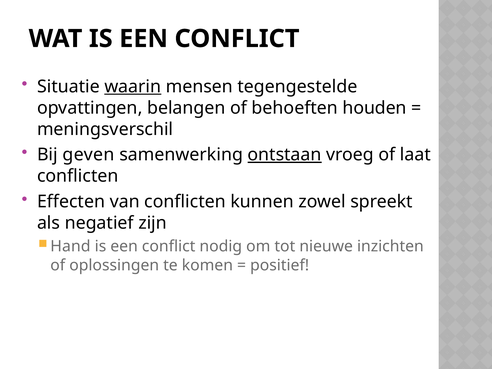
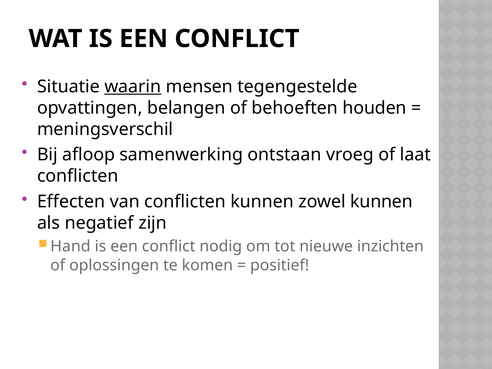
geven: geven -> afloop (89, 155)
ontstaan underline: present -> none (285, 155)
zowel spreekt: spreekt -> kunnen (382, 202)
